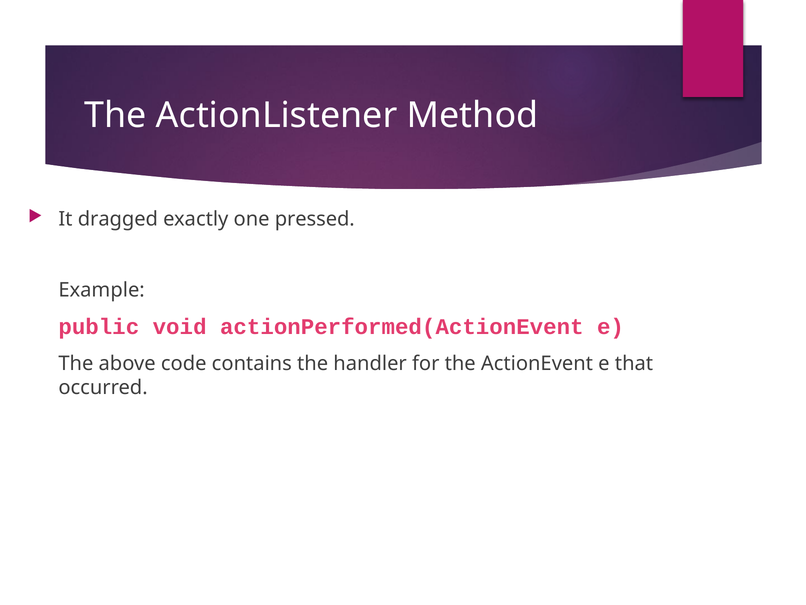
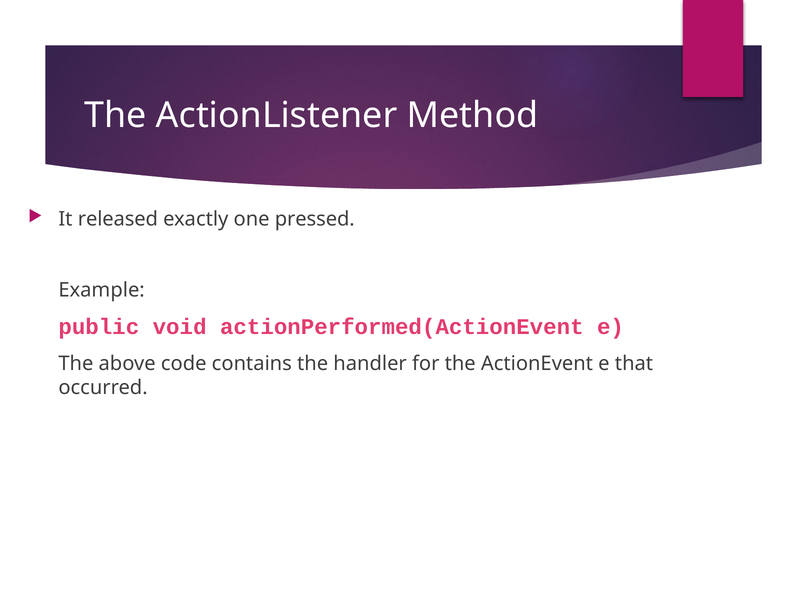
dragged: dragged -> released (118, 219)
